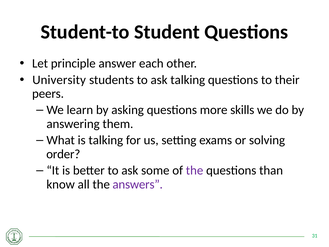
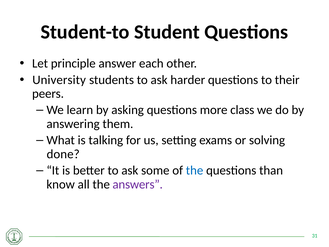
ask talking: talking -> harder (188, 80)
skills: skills -> class (242, 110)
order: order -> done (63, 154)
the colour: purple -> blue (195, 170)
